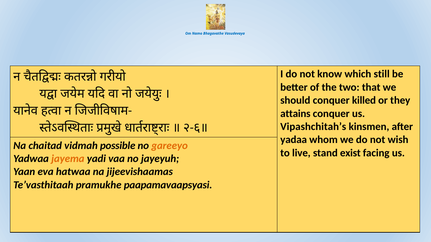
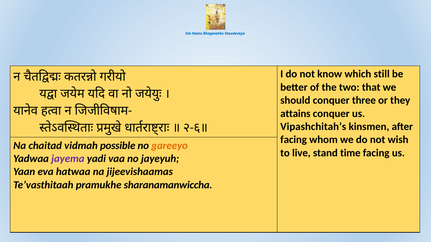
killed: killed -> three (364, 101)
yadaa: yadaa -> facing (294, 140)
exist: exist -> time (350, 153)
jayema colour: orange -> purple (68, 159)
paapamavaapsyasi: paapamavaapsyasi -> sharanamanwiccha (168, 185)
